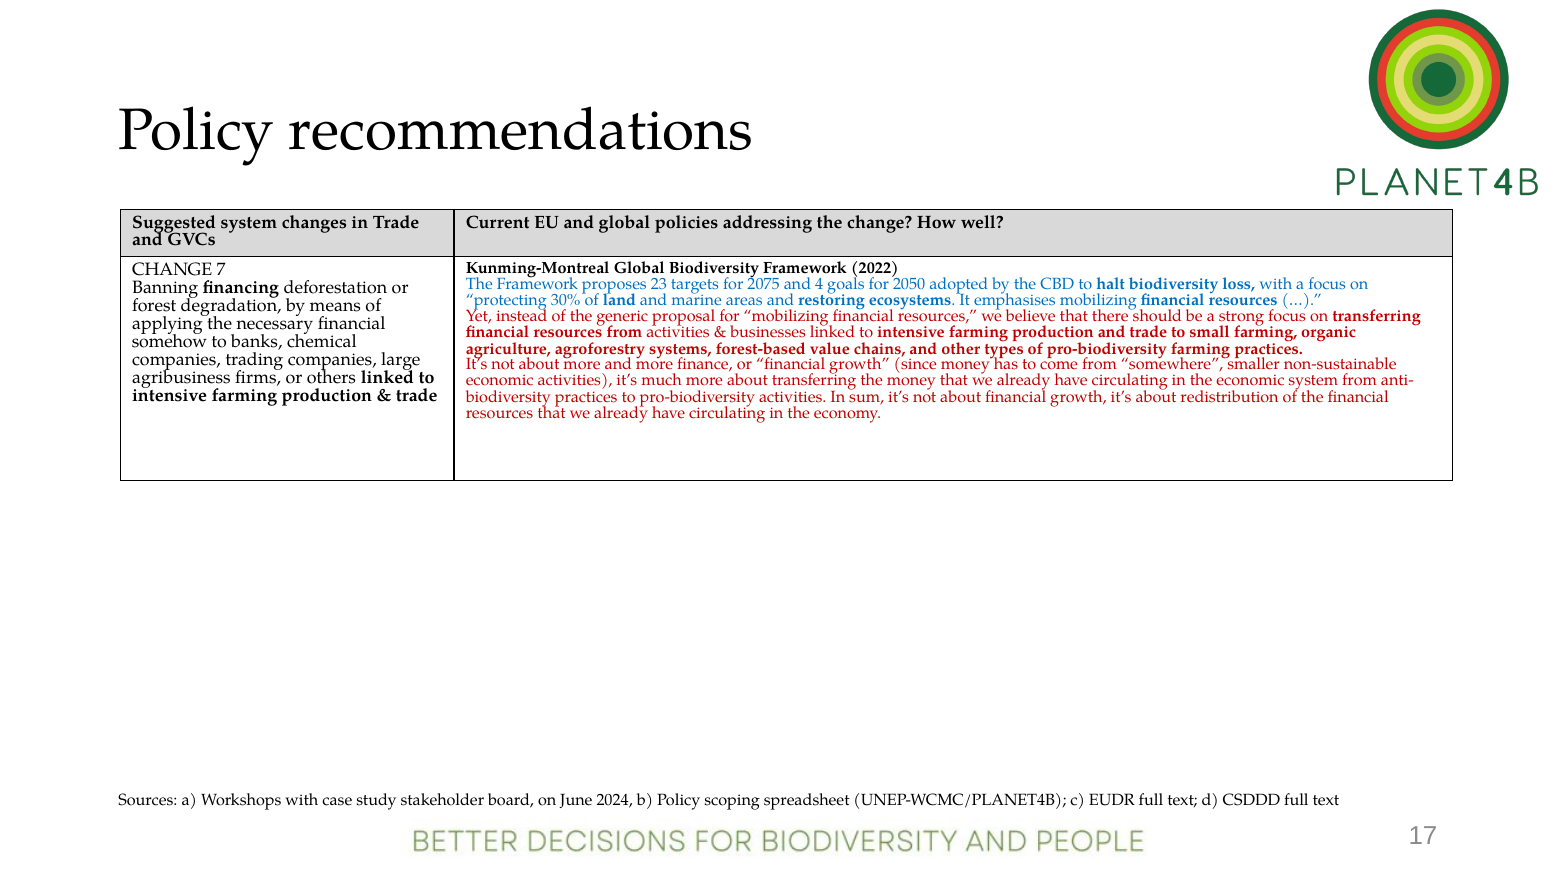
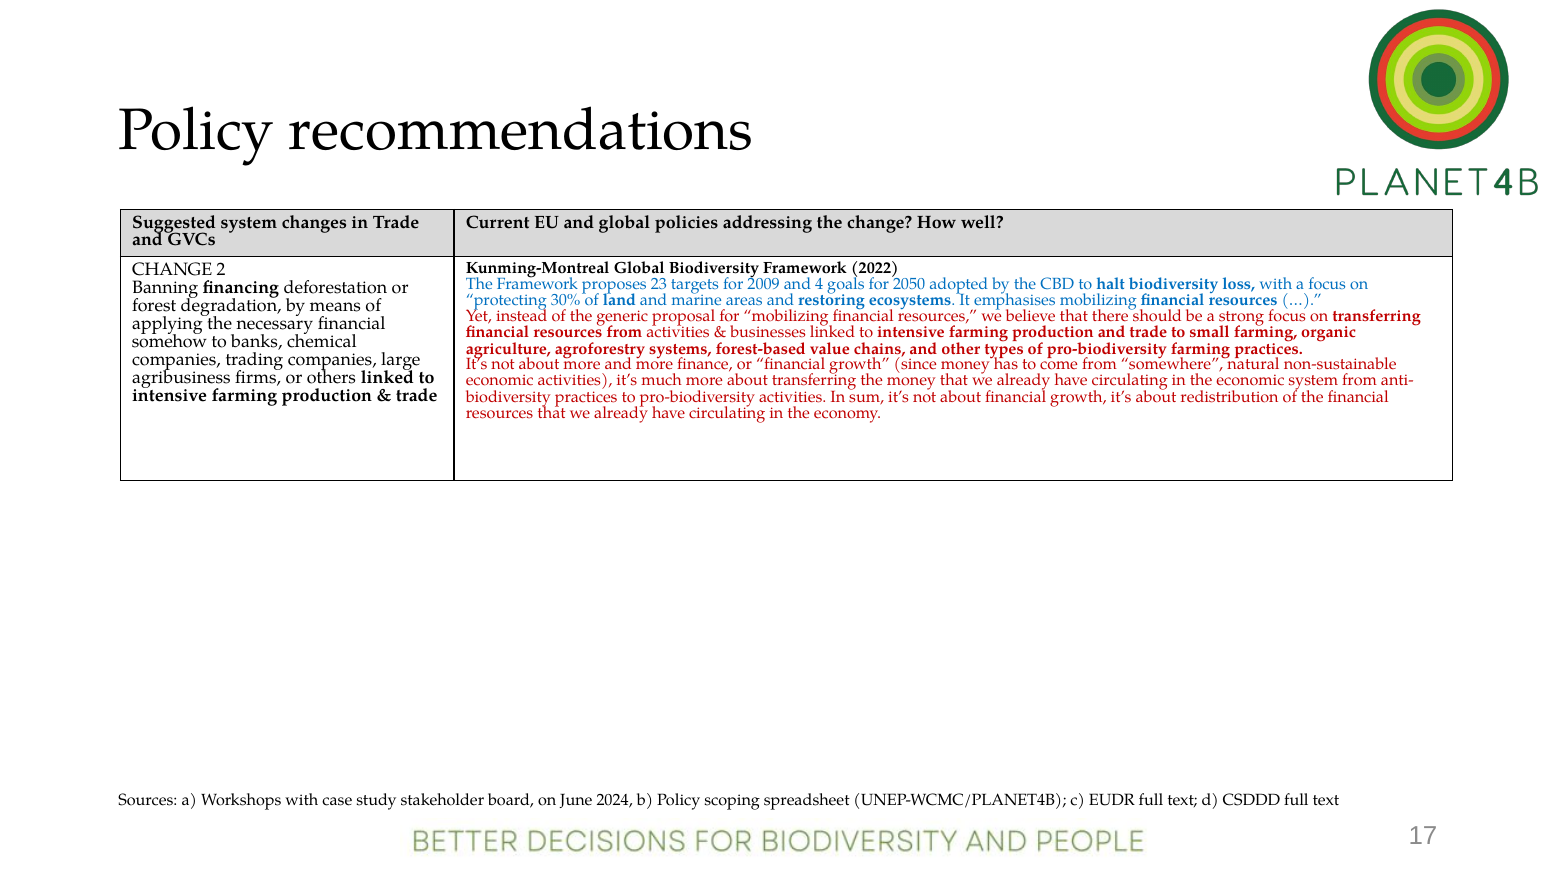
7: 7 -> 2 (221, 269)
2075: 2075 -> 2009 (764, 284)
smaller: smaller -> natural (1254, 365)
